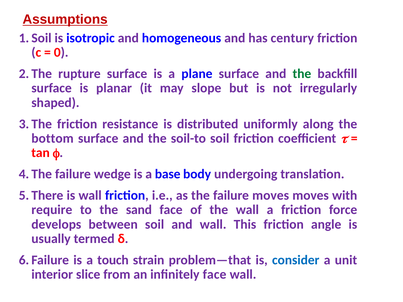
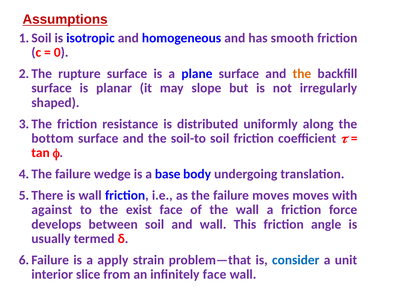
century: century -> smooth (292, 38)
the colour: green -> orange (302, 74)
require: require -> against (52, 210)
sand: sand -> exist (139, 210)
touch: touch -> apply (113, 260)
